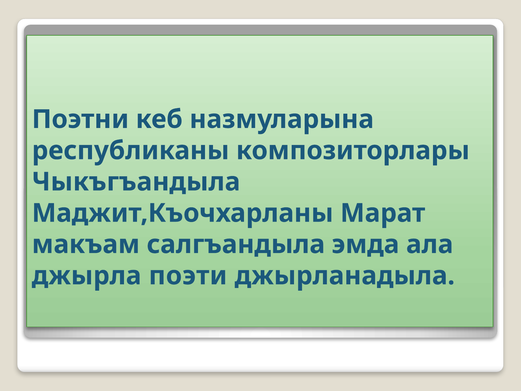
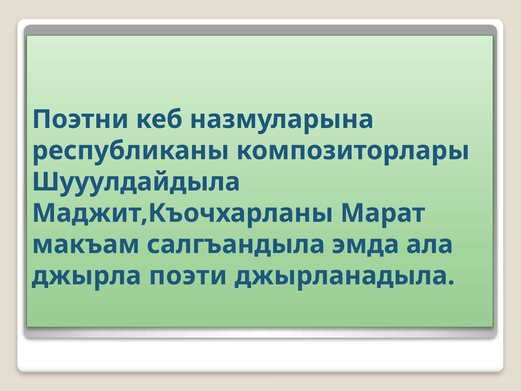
Чыкъгъандыла: Чыкъгъандыла -> Шууулдайдыла (136, 182)
